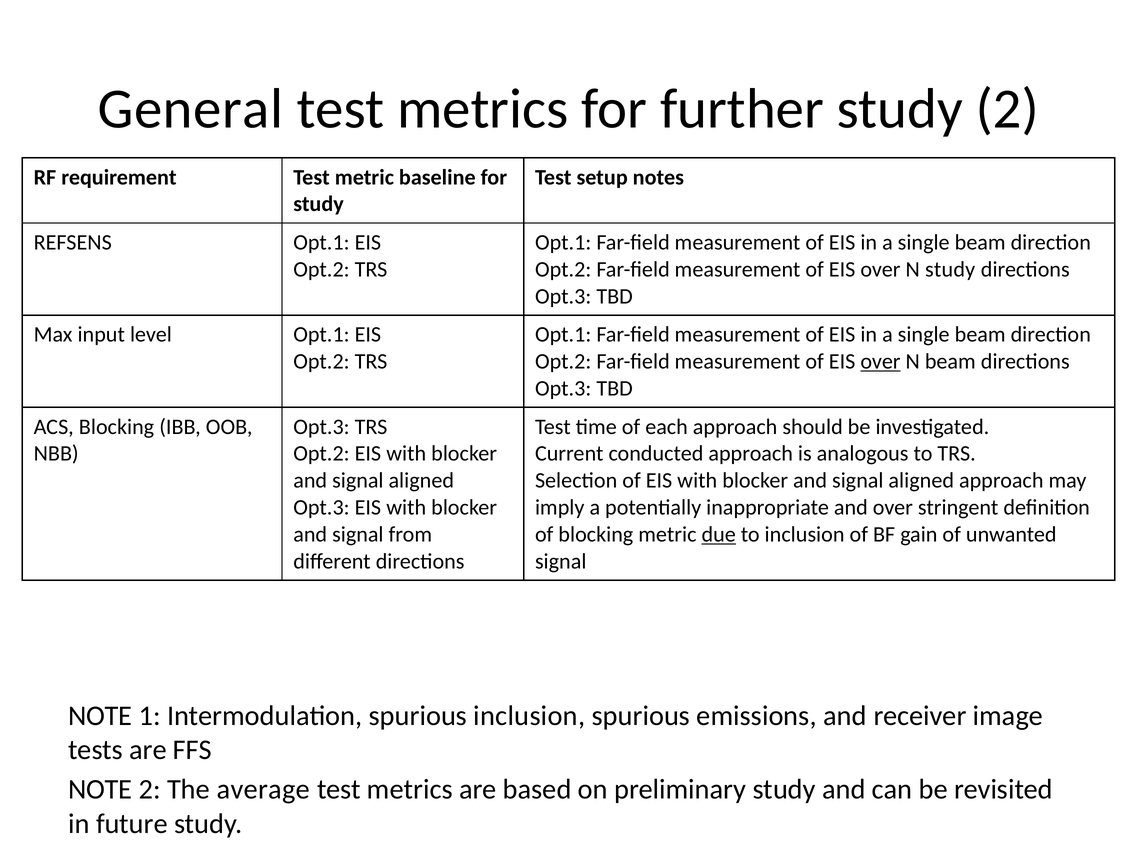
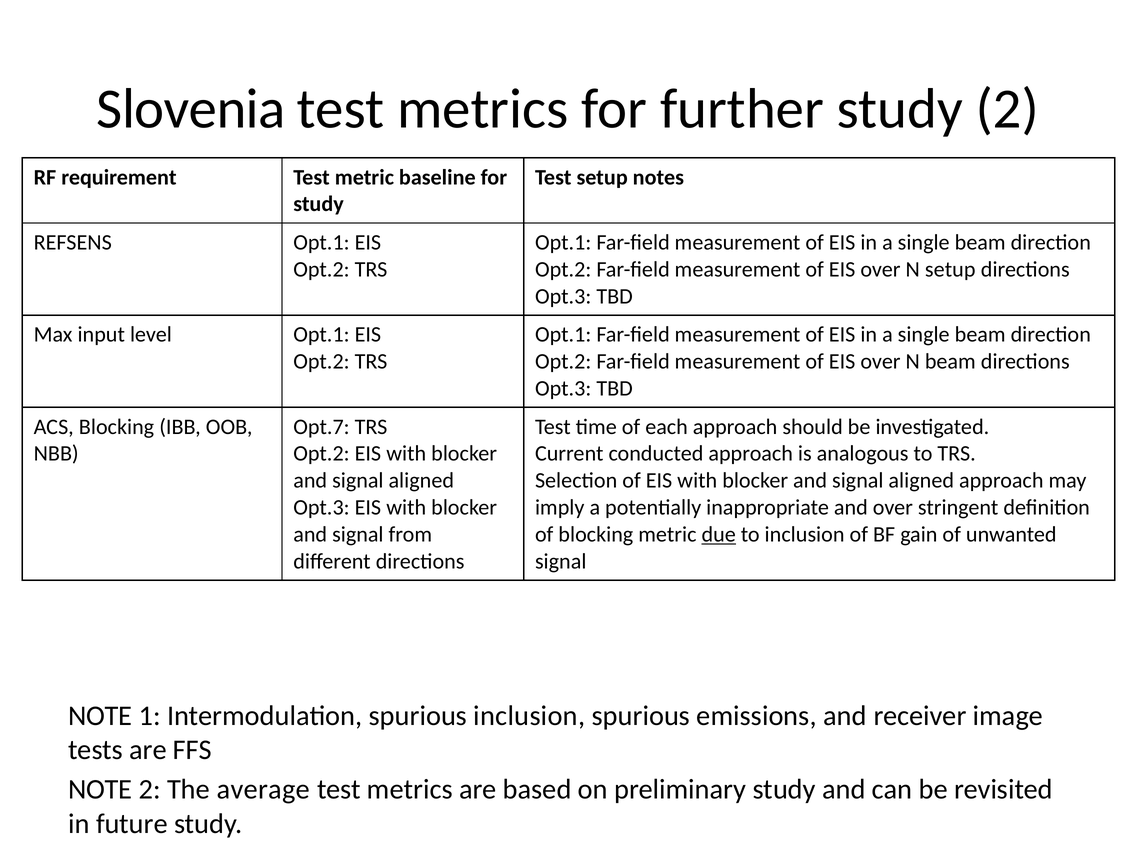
General: General -> Slovenia (191, 109)
N study: study -> setup (950, 269)
over underline: present -> none (880, 361)
Opt.3: Opt.3 -> Opt.7 (321, 427)
